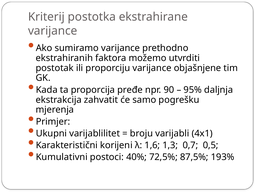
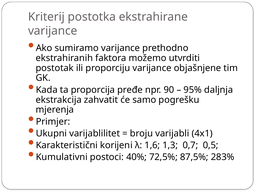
193%: 193% -> 283% (223, 156)
